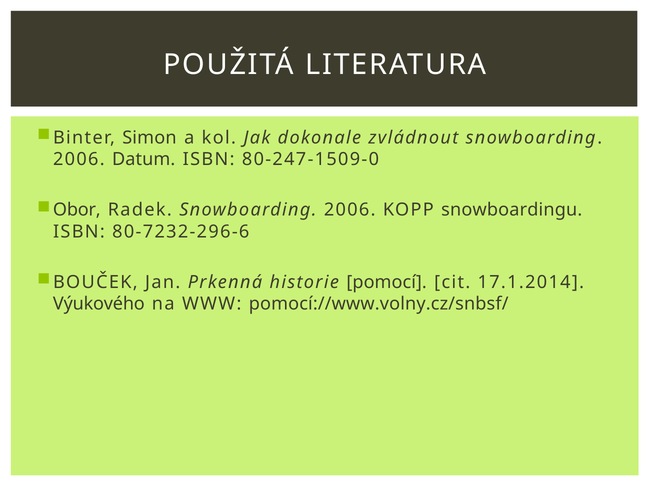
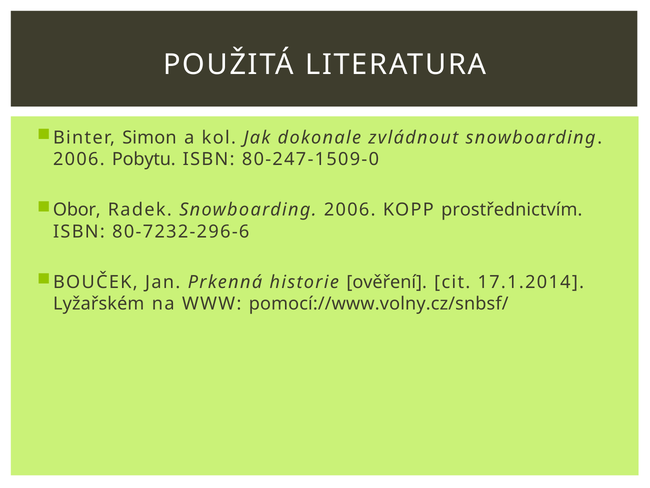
Datum: Datum -> Pobytu (144, 159)
snowboardingu: snowboardingu -> prostřednictvím (512, 210)
pomocí: pomocí -> ověření (387, 282)
Výukového: Výukového -> Lyžařském (99, 304)
